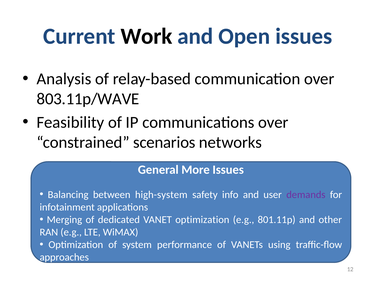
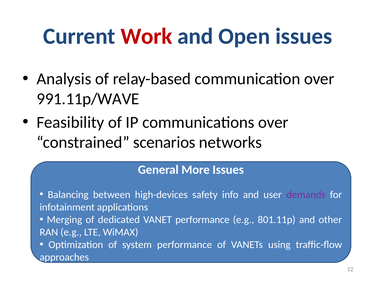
Work colour: black -> red (146, 36)
803.11p/WAVE: 803.11p/WAVE -> 991.11p/WAVE (88, 99)
high-system: high-system -> high-devices (161, 195)
VANET optimization: optimization -> performance (202, 220)
